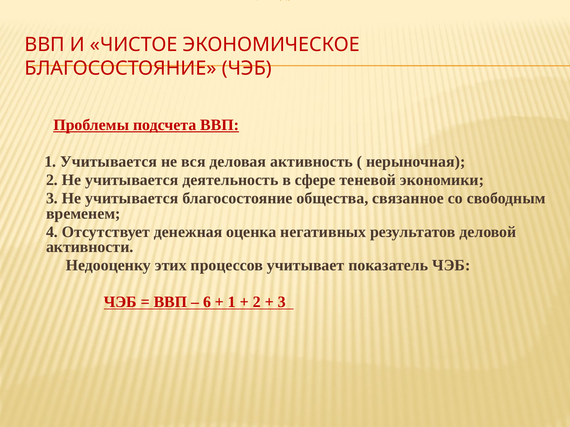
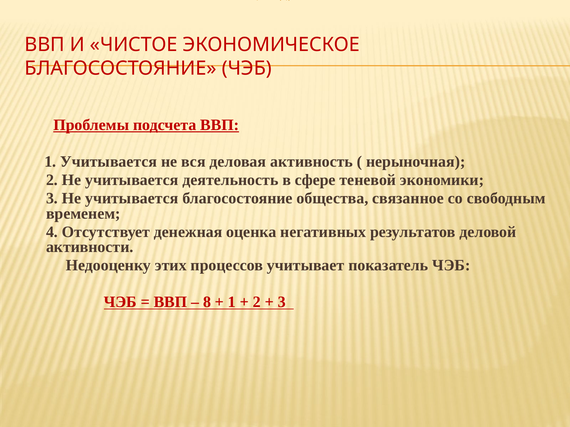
6: 6 -> 8 (207, 302)
